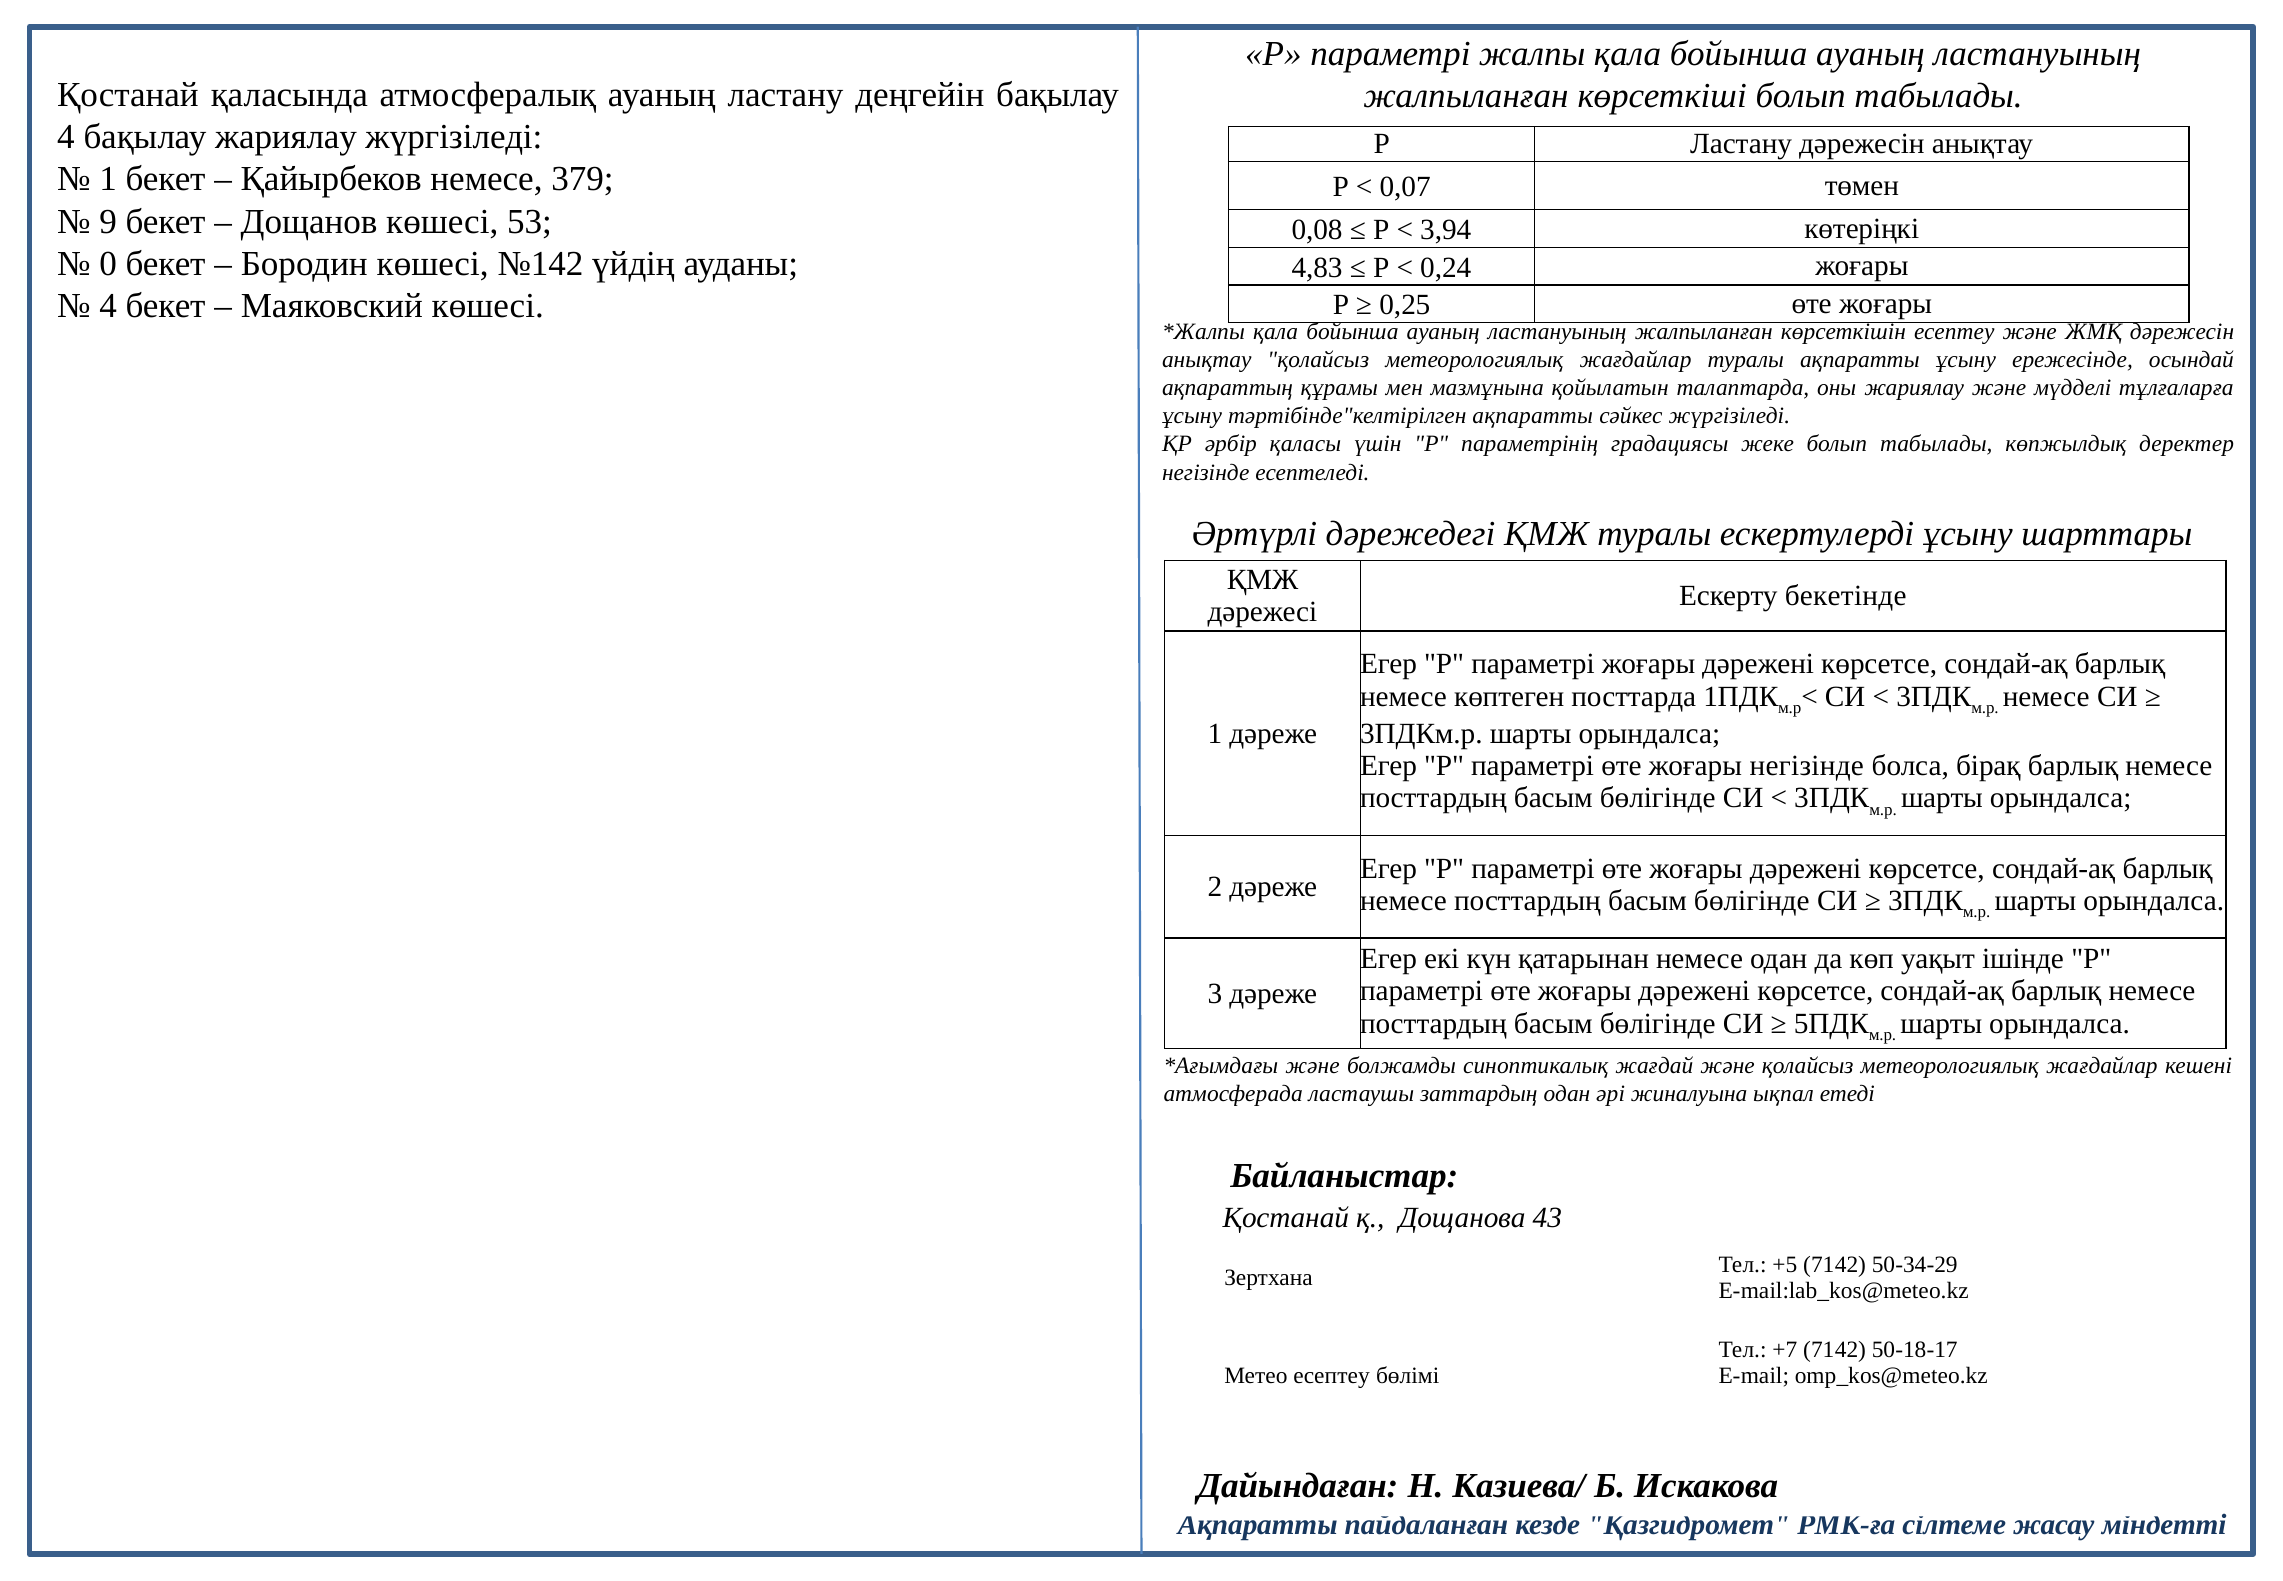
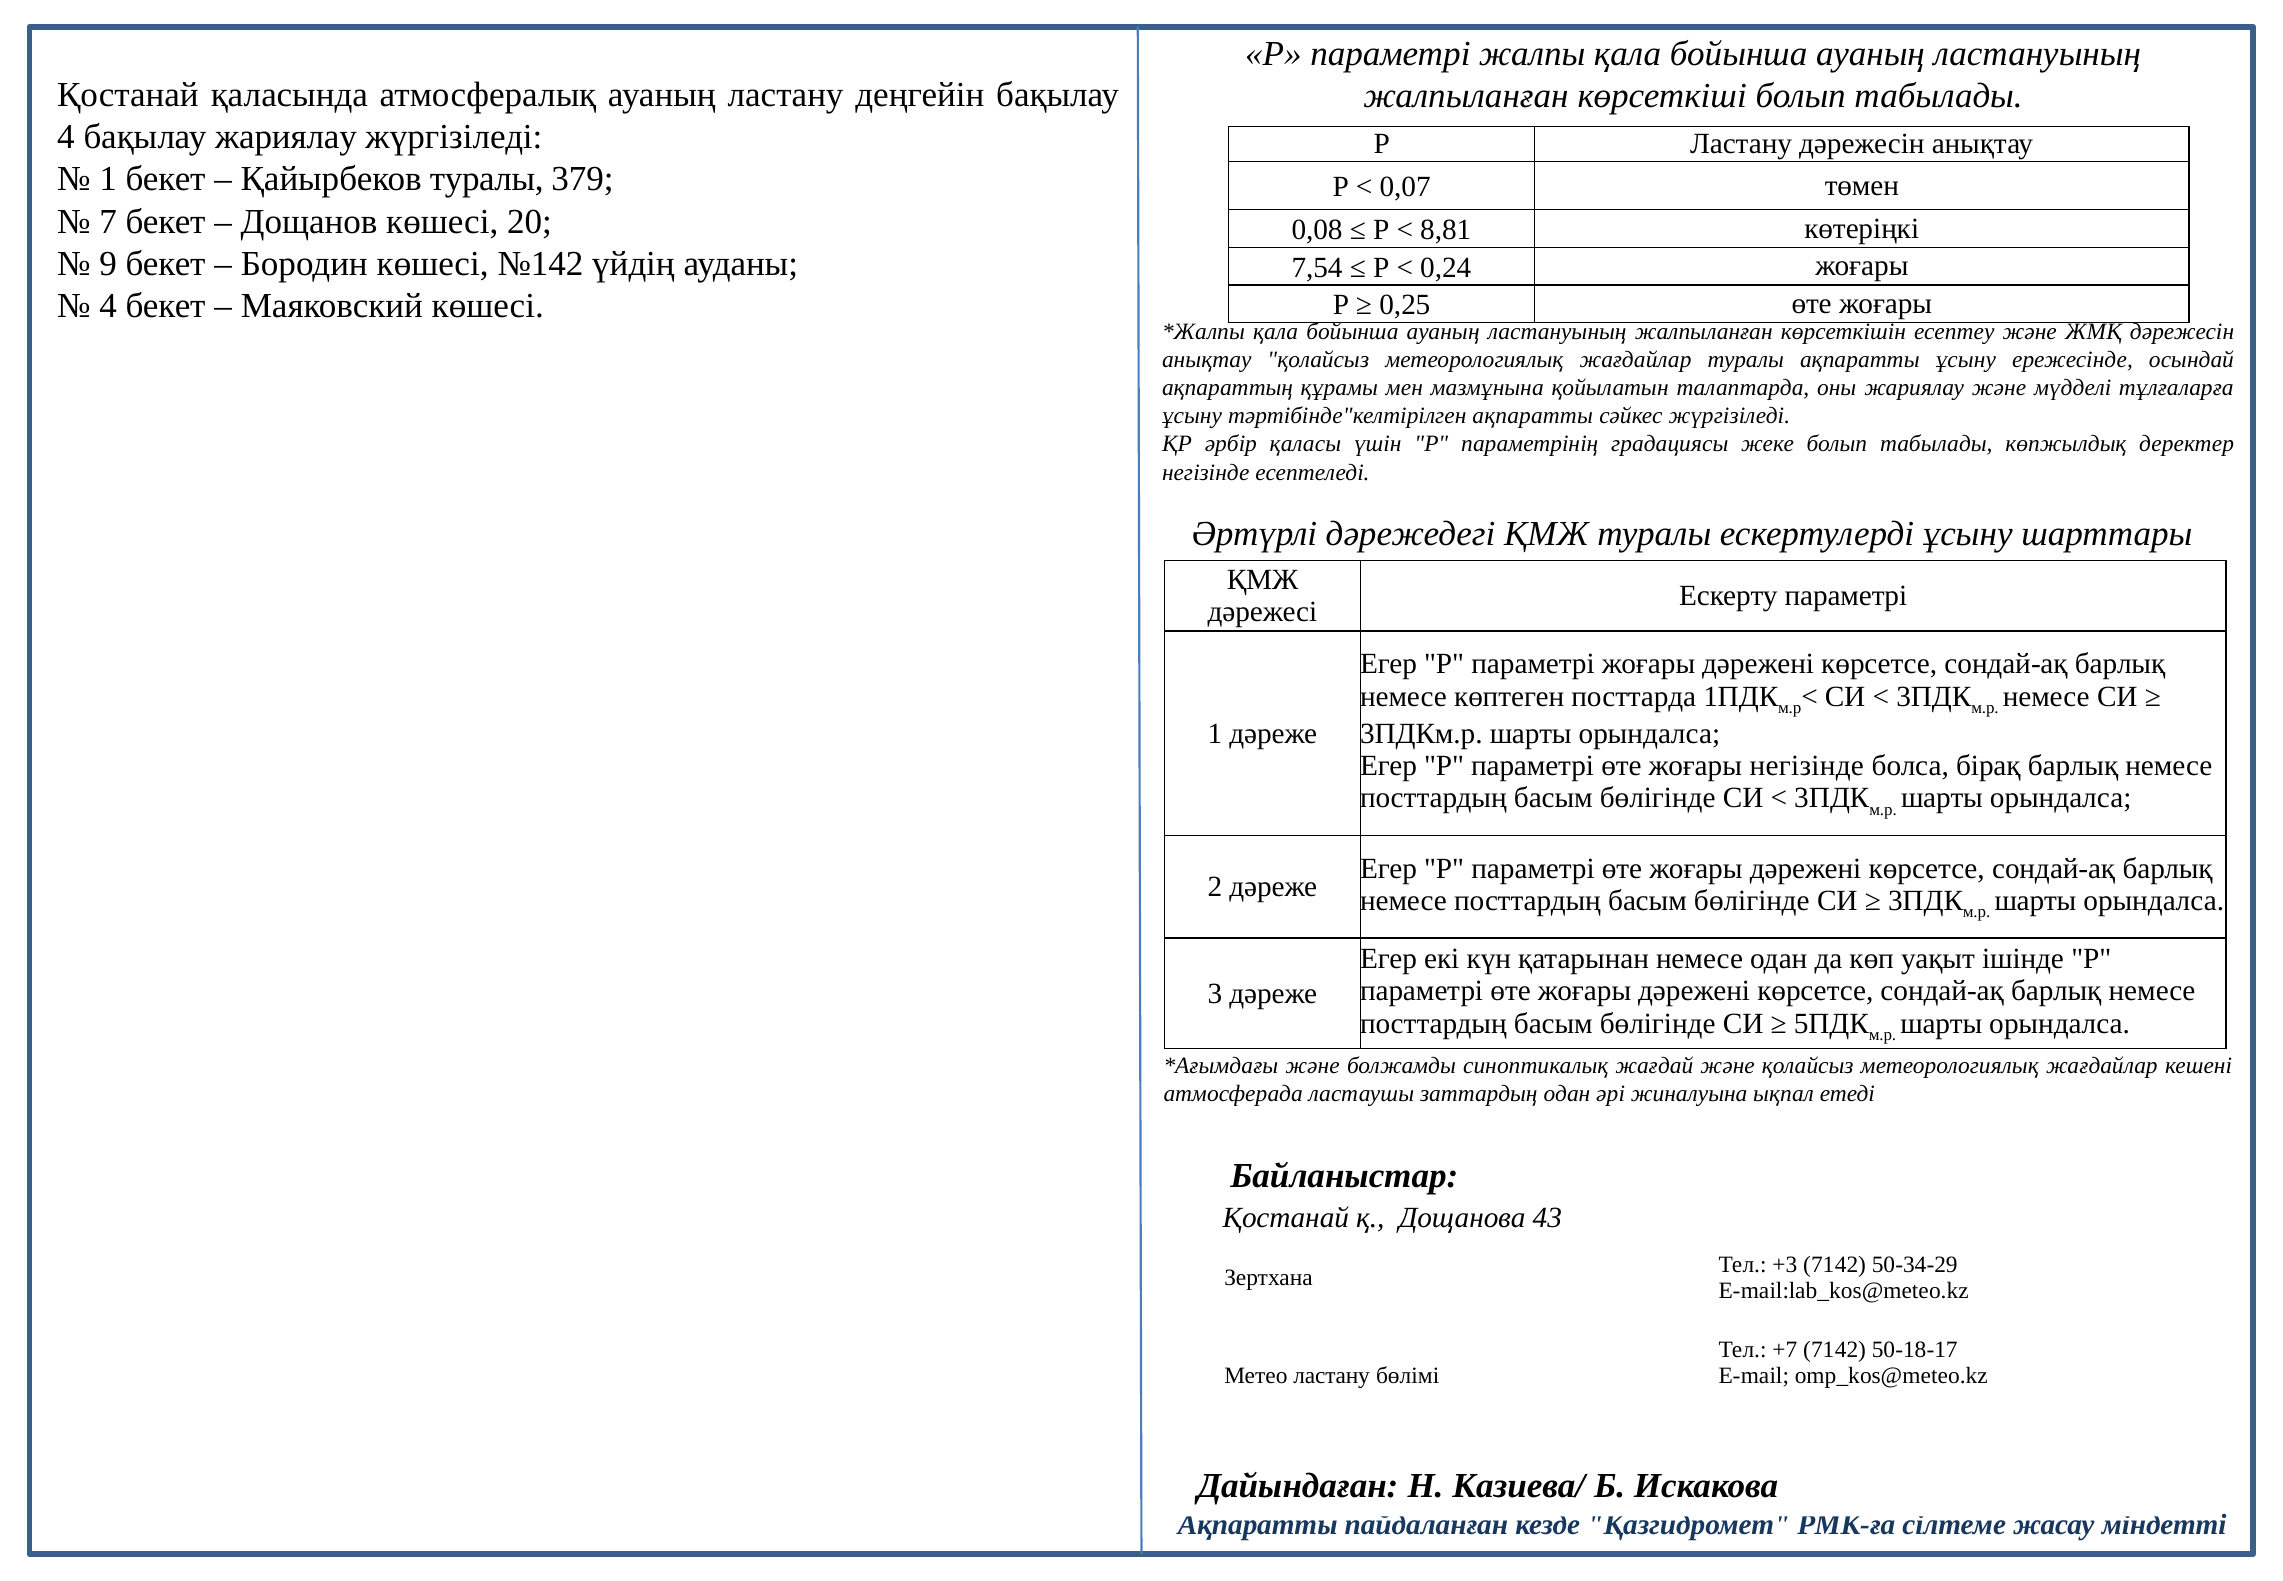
Қайырбеков немесе: немесе -> туралы (487, 179)
9: 9 -> 7 (108, 221)
53: 53 -> 20 (530, 221)
3,94: 3,94 -> 8,81 (1446, 230)
0: 0 -> 9 (108, 264)
4,83: 4,83 -> 7,54 (1317, 267)
Ескерту бекетінде: бекетінде -> параметрі (1846, 596)
+5: +5 -> +3 (1785, 1265)
Метео есептеу: есептеу -> ластану (1332, 1376)
